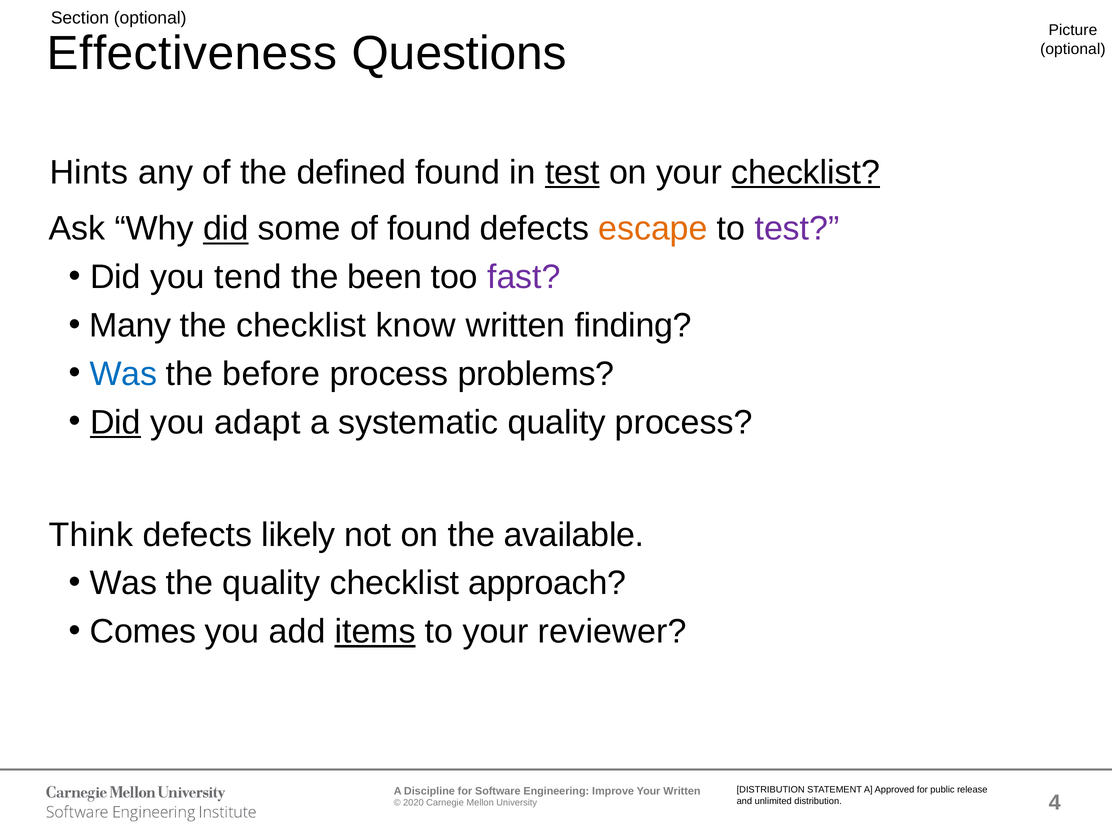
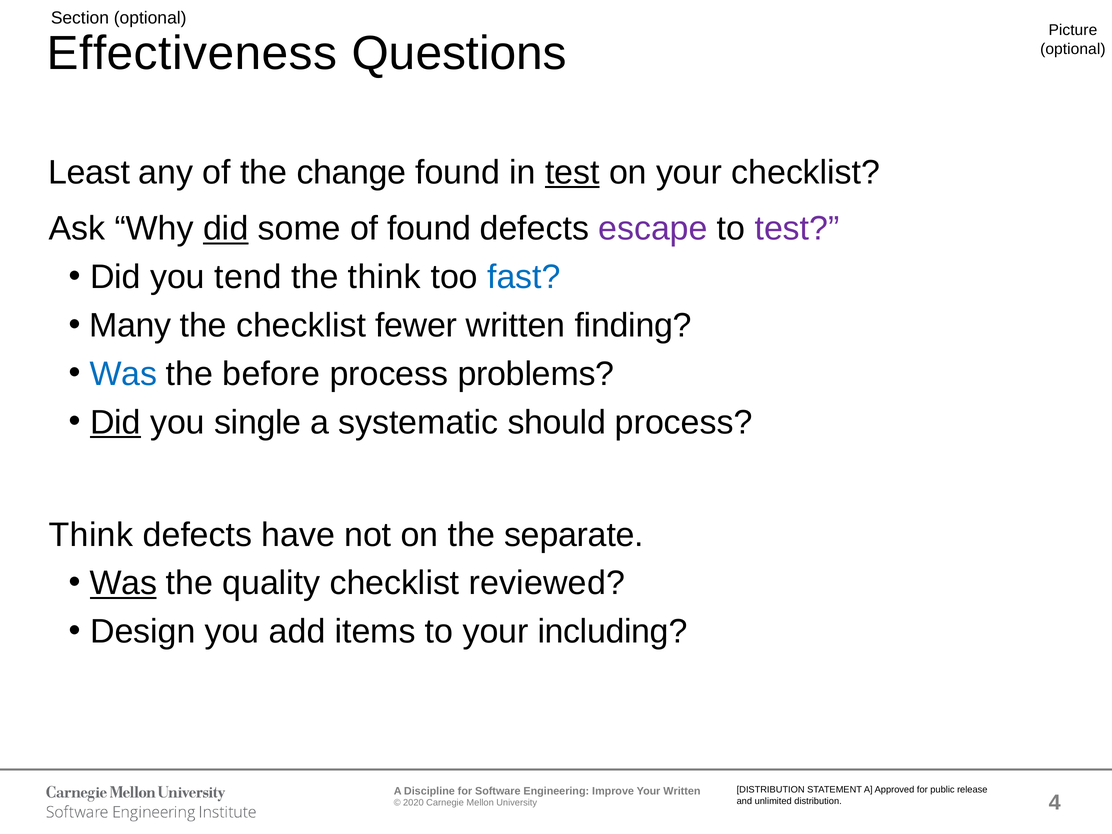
Hints: Hints -> Least (89, 173)
defined: defined -> change (351, 173)
checklist underline: present -> none (806, 173)
escape colour: orange -> purple (653, 229)
the been: been -> think (384, 277)
fast colour: purple -> blue (524, 277)
know: know -> fewer (416, 326)
adapt: adapt -> single (258, 422)
systematic quality: quality -> should (557, 422)
likely: likely -> have (298, 535)
available: available -> separate (574, 535)
Was underline: none -> present (123, 583)
approach: approach -> reviewed (547, 583)
Comes: Comes -> Design (143, 632)
items underline: present -> none (375, 632)
reviewer: reviewer -> including (612, 632)
